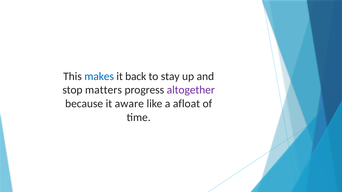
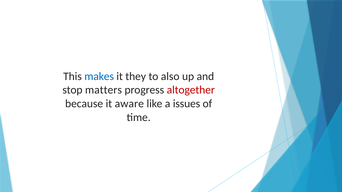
back: back -> they (136, 76)
stay: stay -> also (170, 76)
altogether colour: purple -> red (191, 90)
afloat: afloat -> issues (187, 104)
